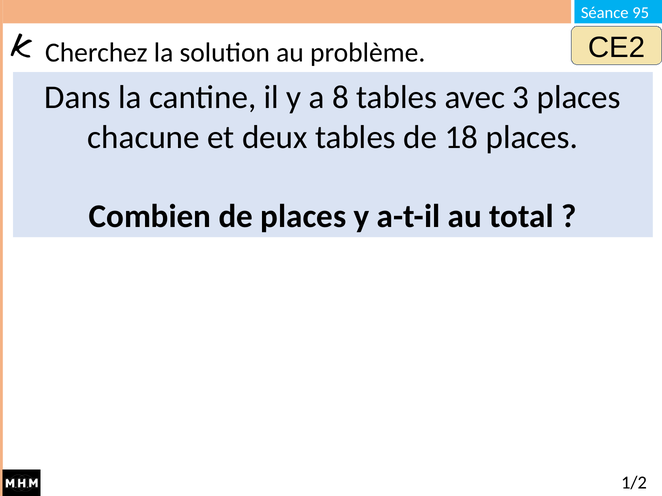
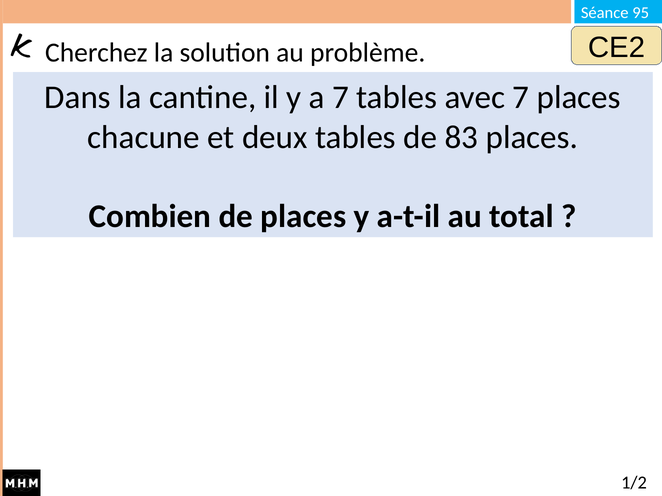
a 8: 8 -> 7 (340, 98)
avec 3: 3 -> 7 (521, 98)
18: 18 -> 83 (461, 137)
